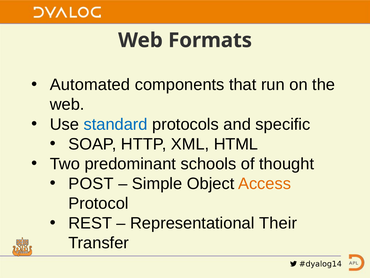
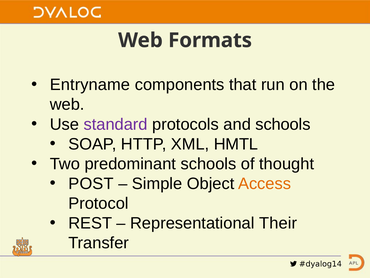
Automated: Automated -> Entryname (90, 85)
standard colour: blue -> purple (116, 124)
and specific: specific -> schools (283, 124)
HTML: HTML -> HMTL (236, 144)
